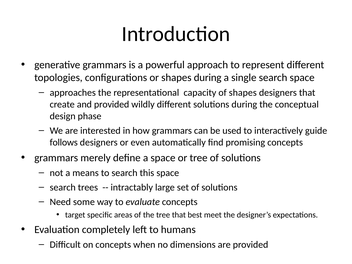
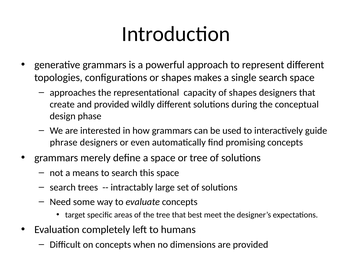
shapes during: during -> makes (208, 78)
follows: follows -> phrase (64, 142)
